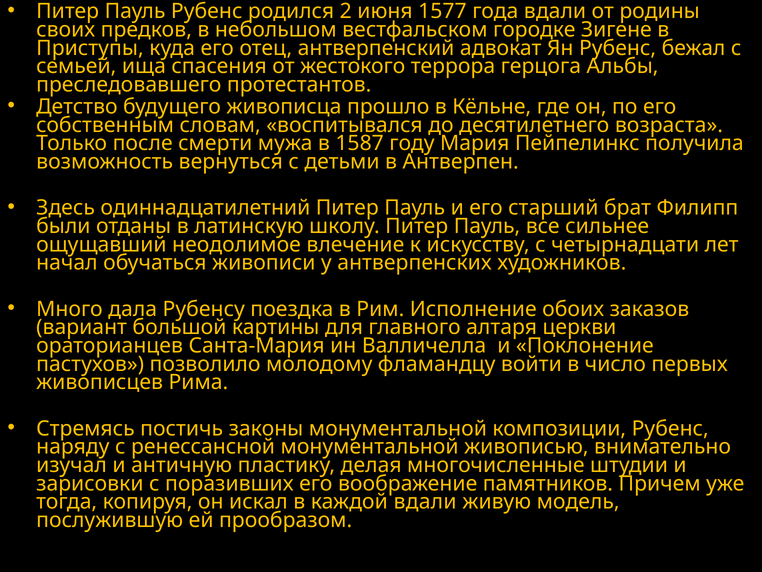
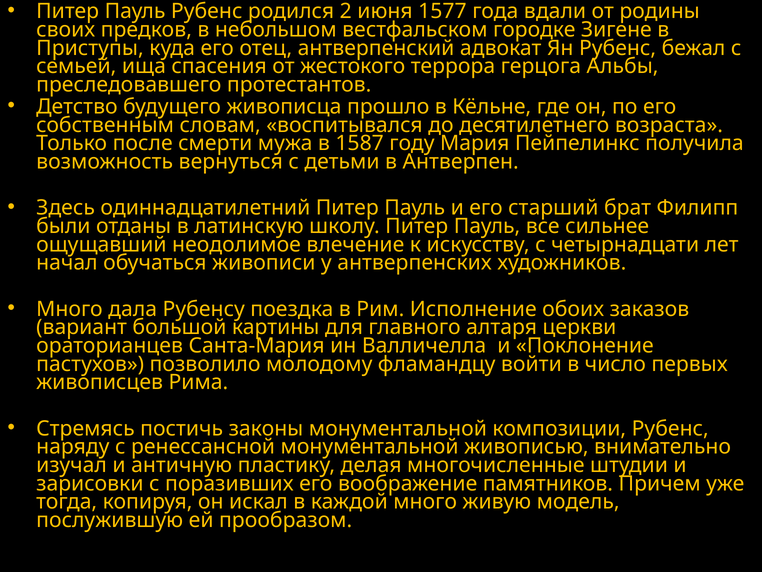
каждой вдали: вдали -> много (425, 501)
